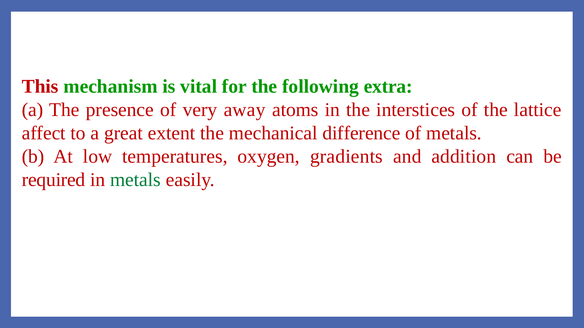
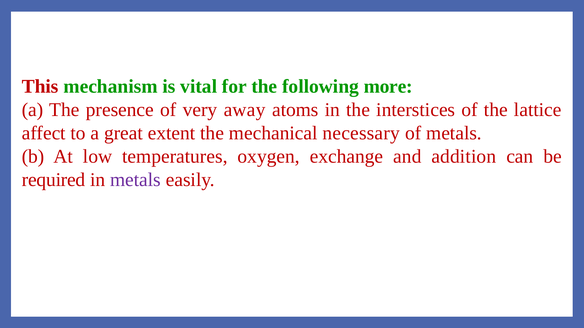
extra: extra -> more (388, 87)
difference: difference -> necessary (361, 133)
gradients: gradients -> exchange (347, 157)
metals colour: green -> purple (136, 180)
